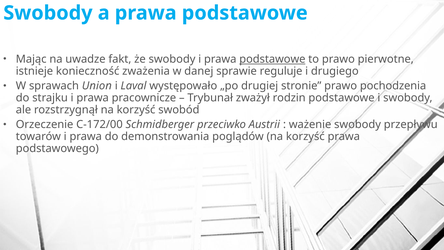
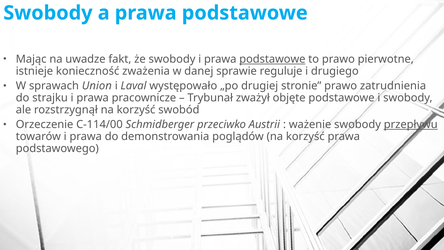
pochodzenia: pochodzenia -> zatrudnienia (393, 86)
rodzin: rodzin -> objęte (289, 98)
C-172/00: C-172/00 -> C-114/00 (99, 125)
przepływu underline: none -> present (411, 125)
